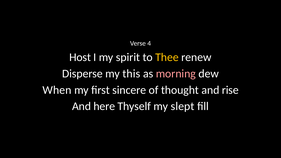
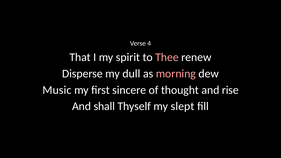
Host: Host -> That (80, 57)
Thee colour: yellow -> pink (167, 57)
this: this -> dull (131, 74)
When: When -> Music (57, 90)
here: here -> shall (104, 106)
